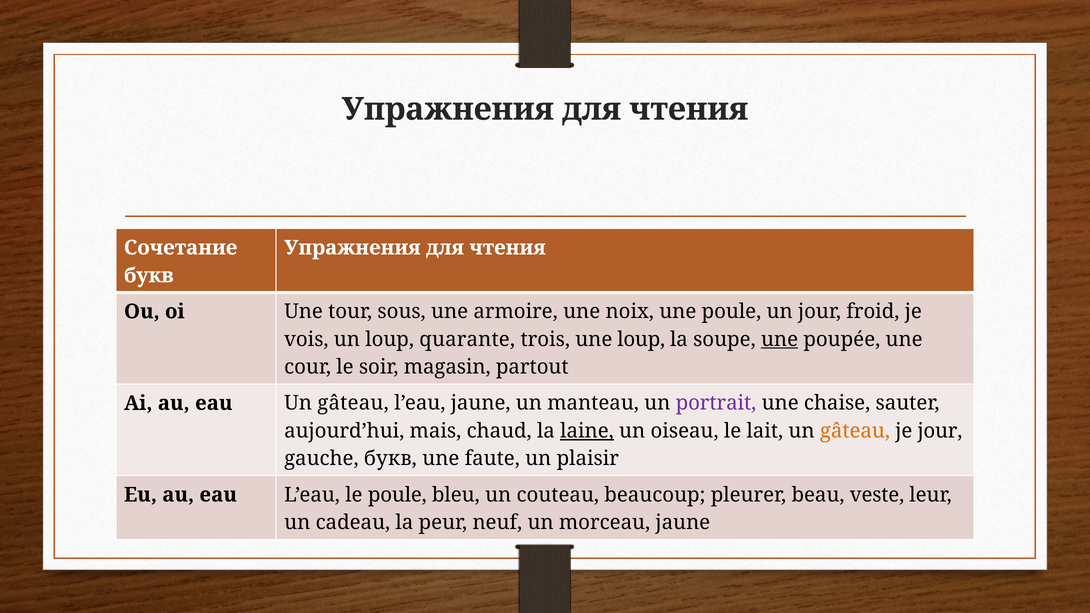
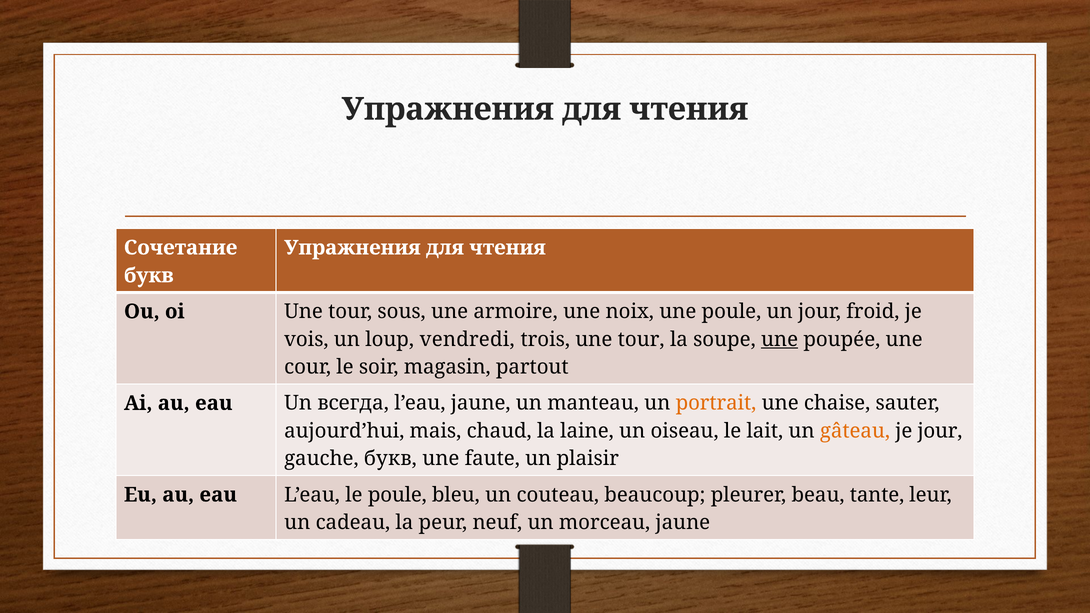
quarante: quarante -> vendredi (467, 339)
trois une loup: loup -> tour (641, 339)
eau Un gâteau: gâteau -> всегда (353, 403)
portrait colour: purple -> orange (716, 403)
laine underline: present -> none (587, 431)
veste: veste -> tante (877, 495)
